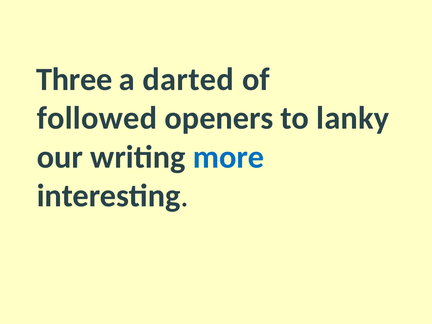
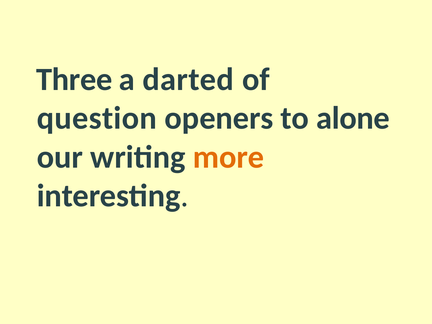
followed: followed -> question (97, 118)
lanky: lanky -> alone (353, 118)
more colour: blue -> orange (228, 157)
